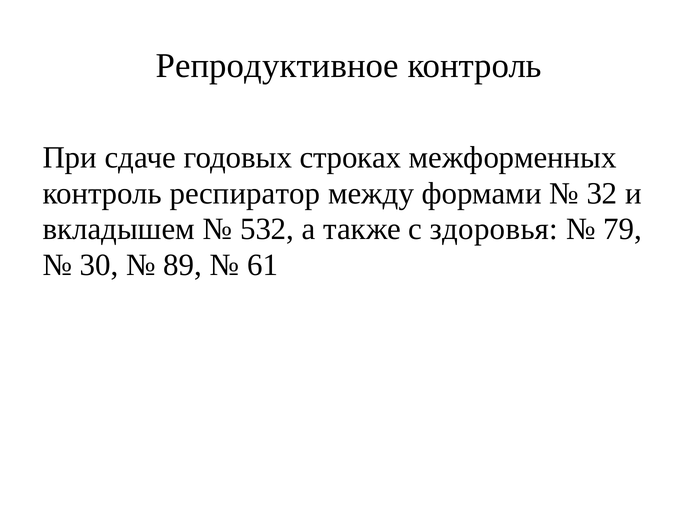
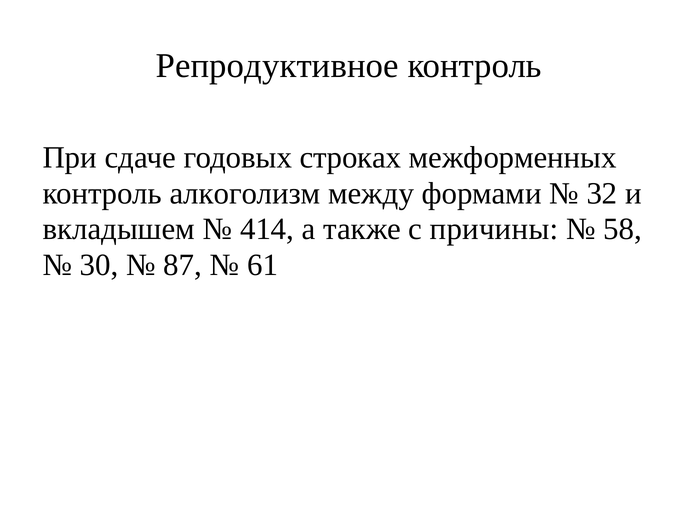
респиратор: респиратор -> алкоголизм (245, 193)
532: 532 -> 414 (267, 229)
здоровья: здоровья -> причины (494, 229)
79: 79 -> 58 (623, 229)
89: 89 -> 87 (183, 265)
